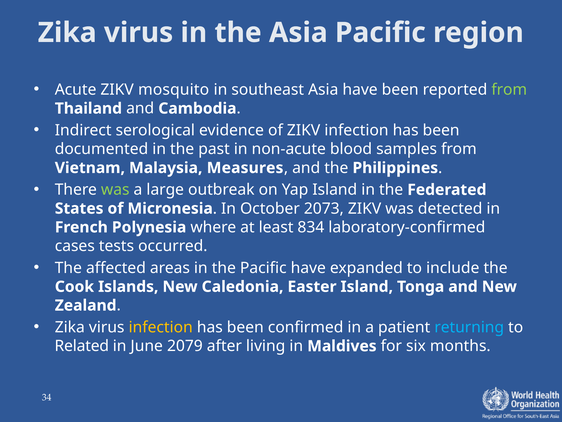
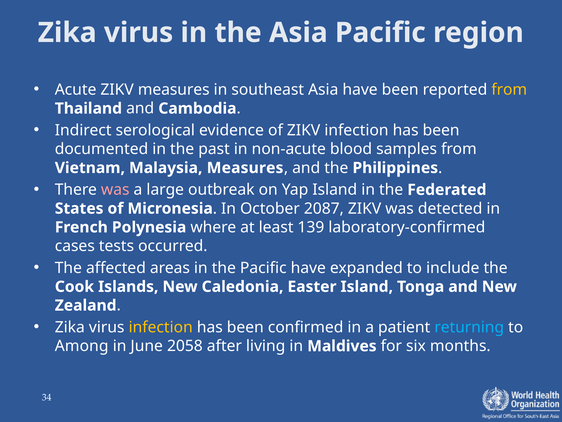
ZIKV mosquito: mosquito -> measures (174, 90)
from colour: light green -> yellow (509, 90)
was colour: light green -> pink (115, 190)
2073: 2073 -> 2087 (324, 208)
834: 834 -> 139 (311, 227)
Related: Related -> Among (82, 346)
2079: 2079 -> 2058 (185, 346)
